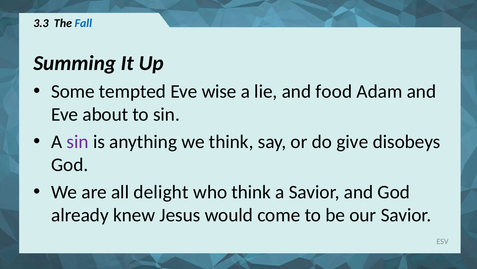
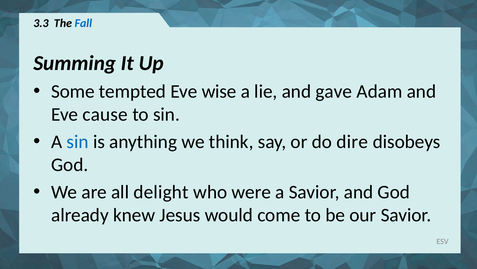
food: food -> gave (334, 92)
about: about -> cause (105, 115)
sin colour: purple -> blue (78, 142)
give: give -> dire (352, 142)
who think: think -> were (251, 192)
